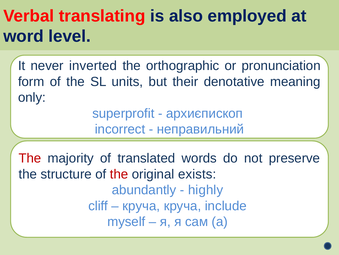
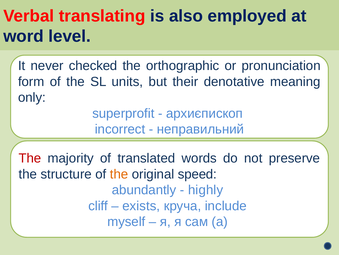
inverted: inverted -> checked (93, 66)
the colour: red -> orange (119, 174)
exists: exists -> speed (197, 174)
круча: круча -> exists (141, 205)
